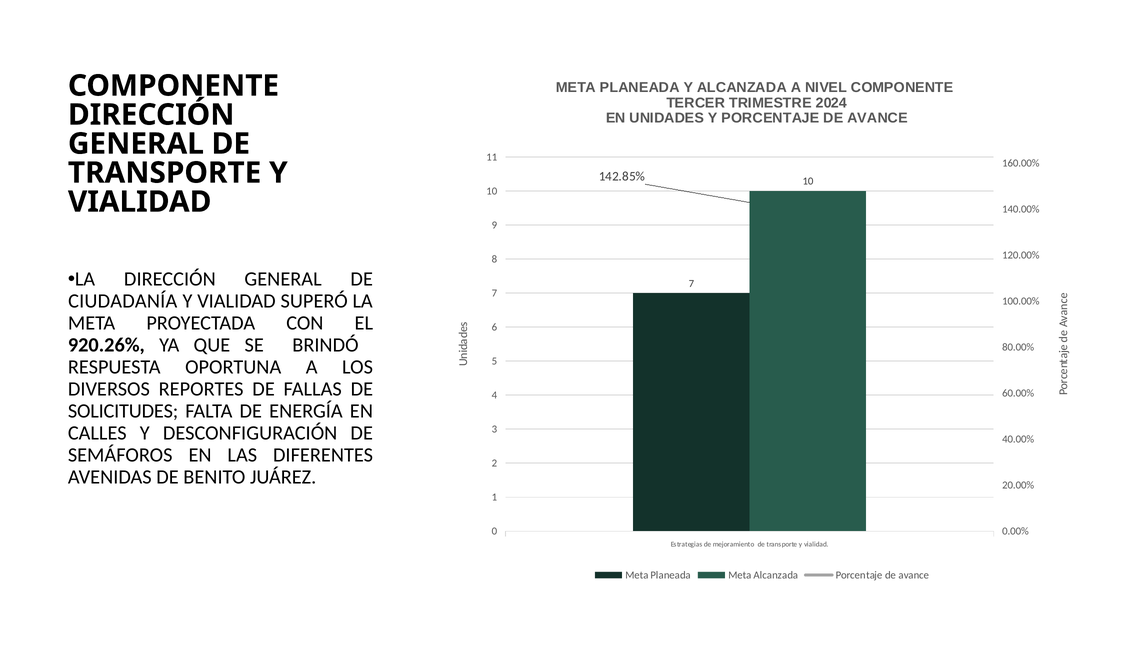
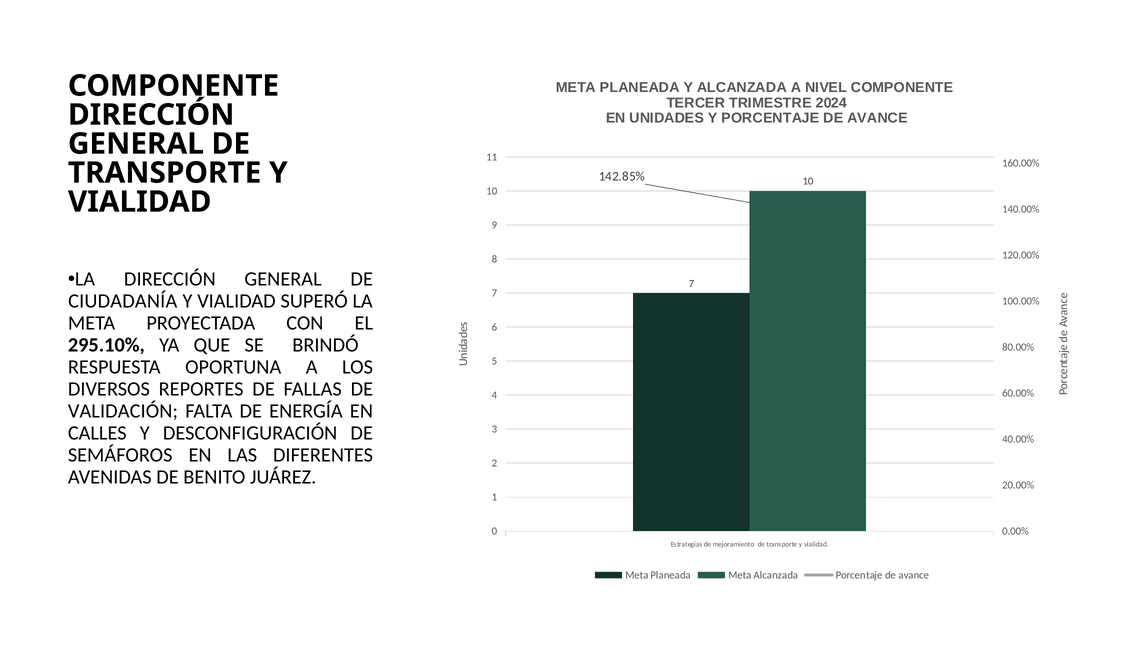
920.26%: 920.26% -> 295.10% (106, 345)
SOLICITUDES: SOLICITUDES -> VALIDACIÓN (123, 411)
